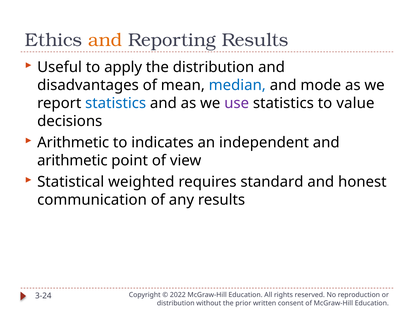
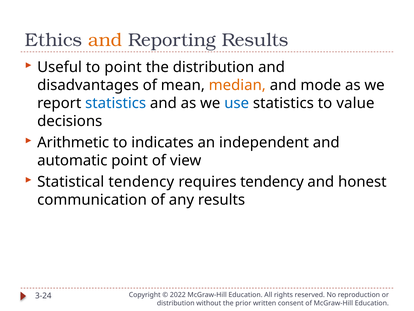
to apply: apply -> point (123, 67)
median colour: blue -> orange (237, 85)
use colour: purple -> blue (237, 103)
arithmetic: arithmetic -> automatic (72, 160)
Statistical weighted: weighted -> tendency (141, 182)
requires standard: standard -> tendency (272, 182)
